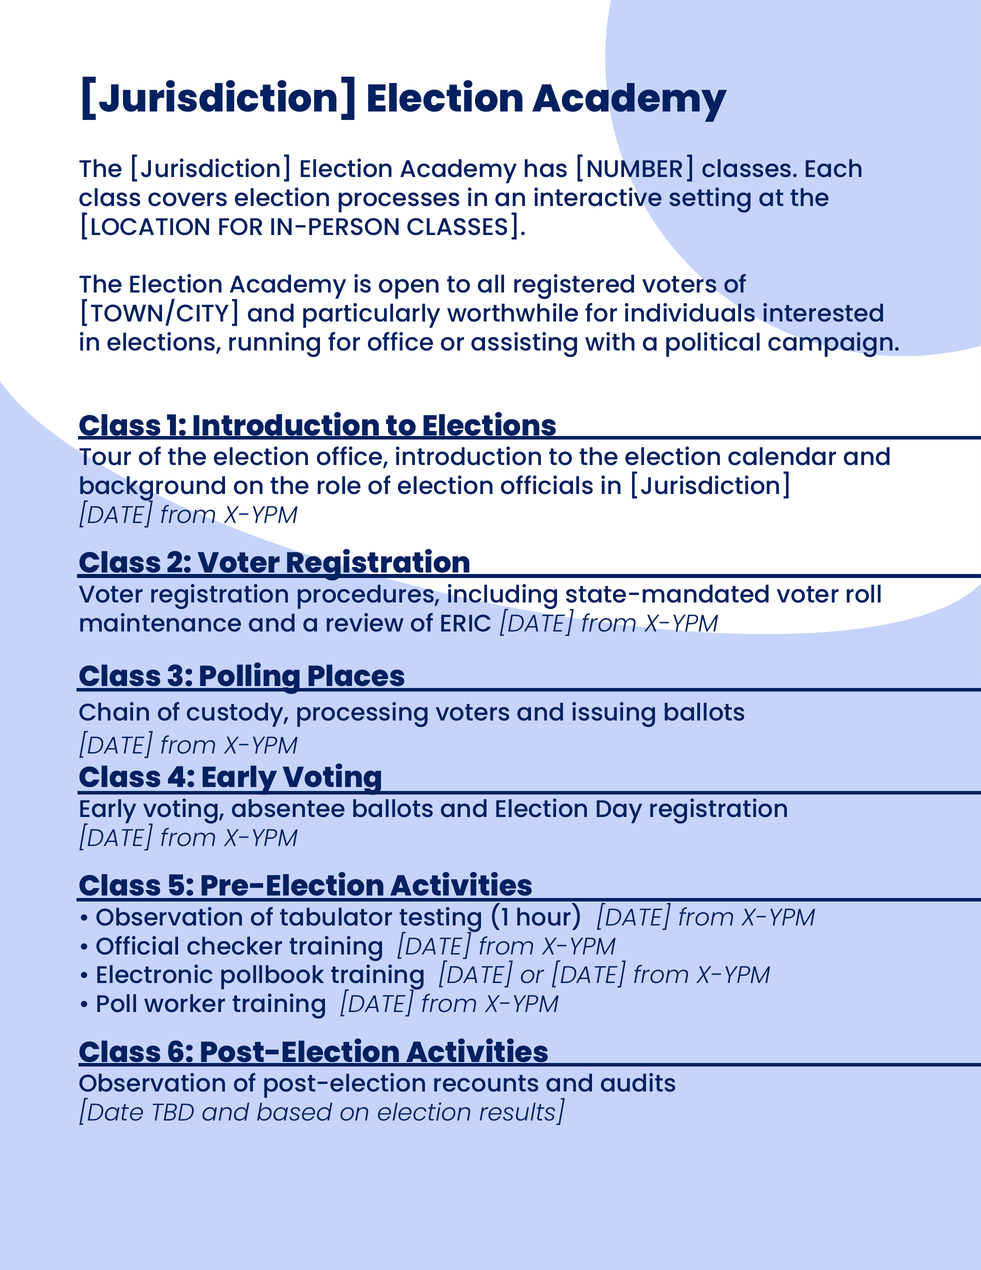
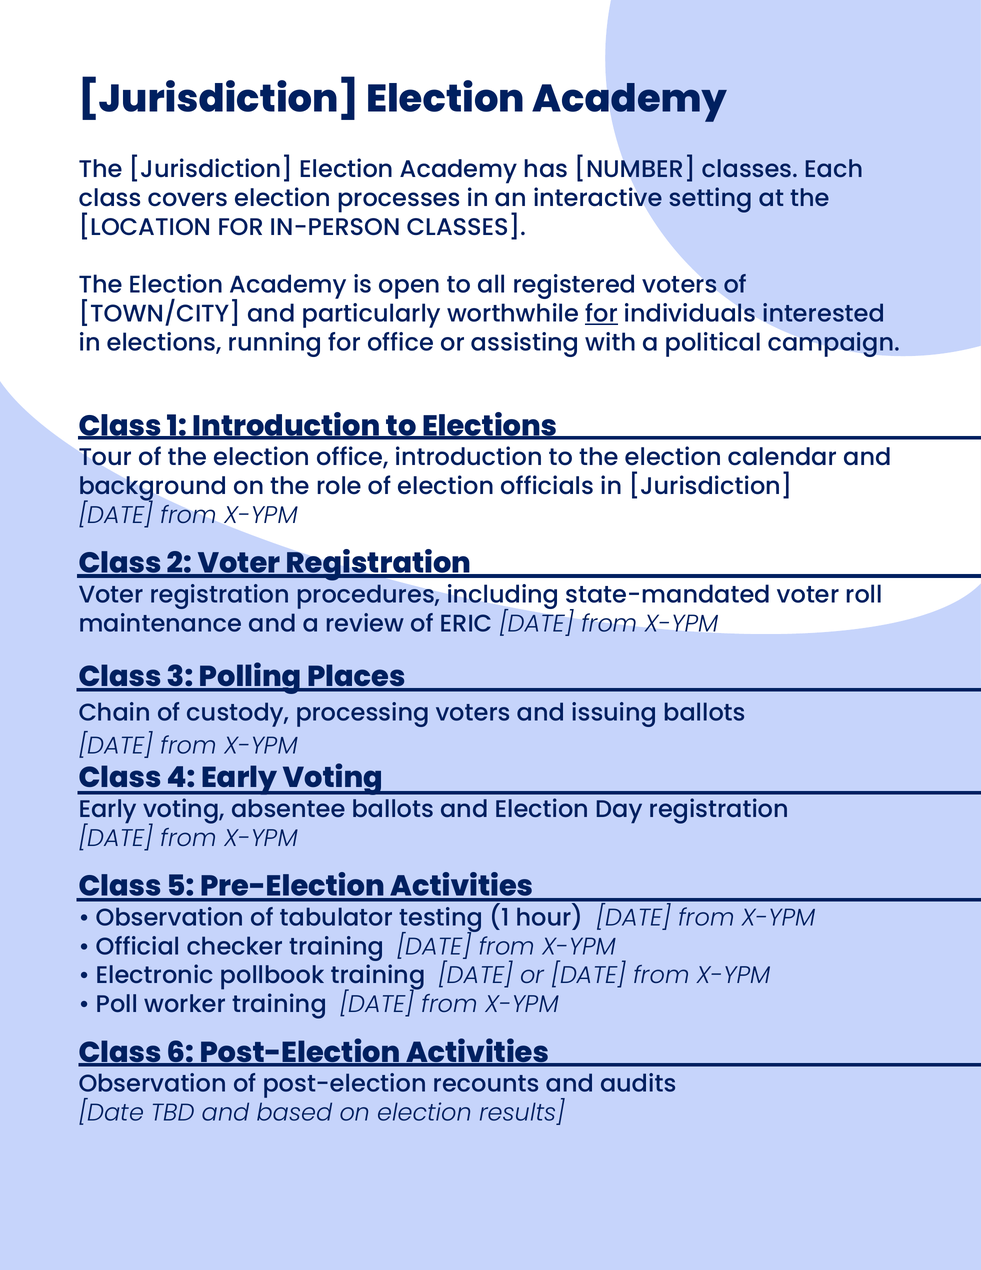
for underline: none -> present (601, 314)
